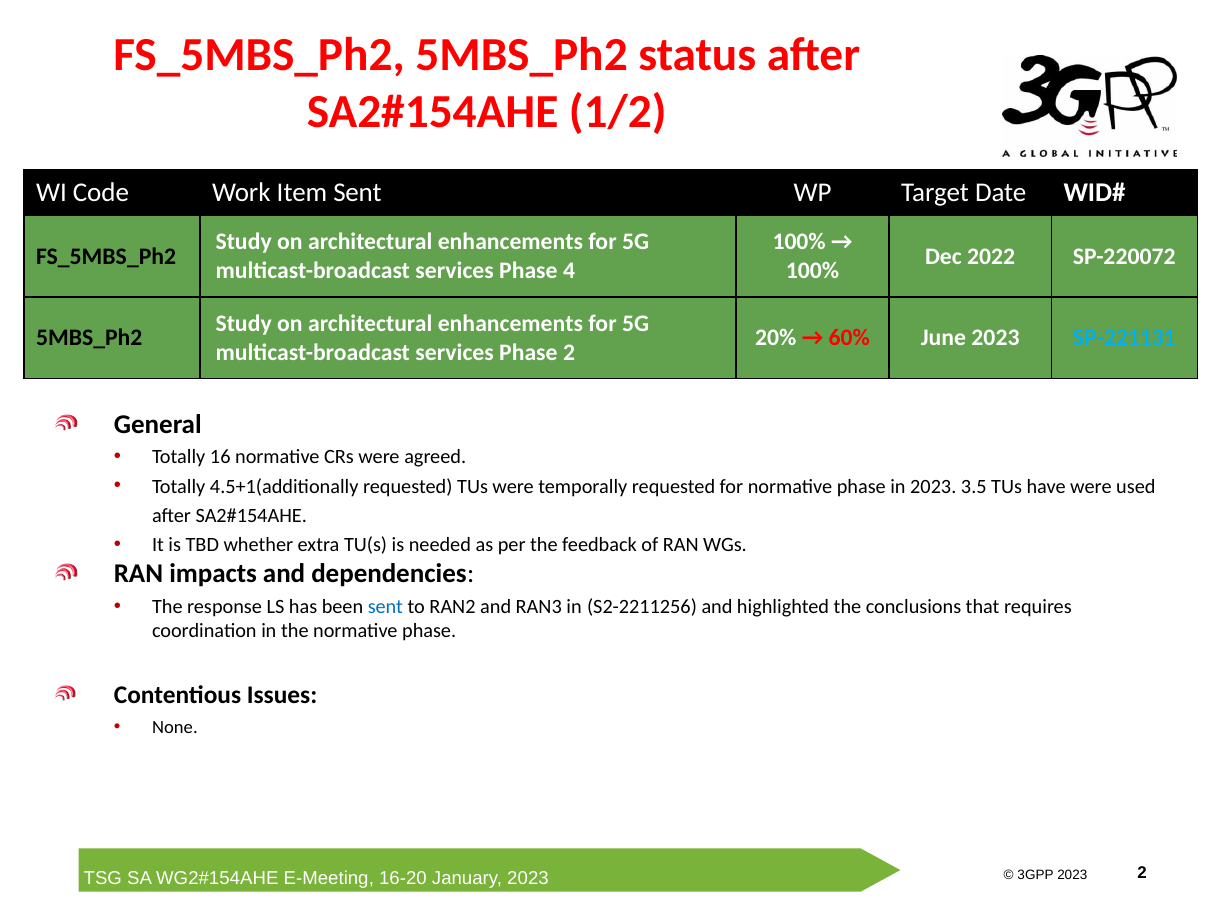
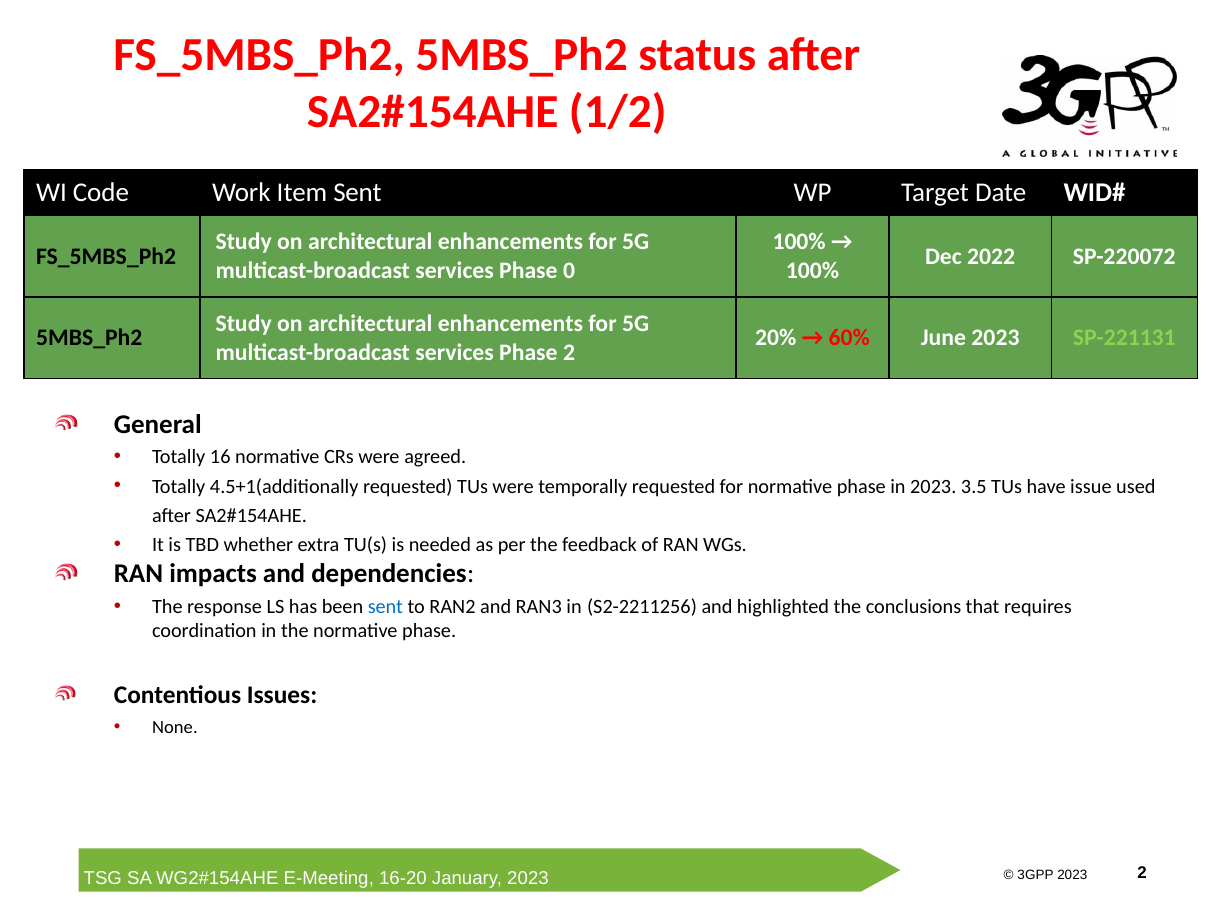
4: 4 -> 0 (569, 271)
SP-221131 colour: light blue -> light green (1124, 338)
have were: were -> issue (1091, 487)
